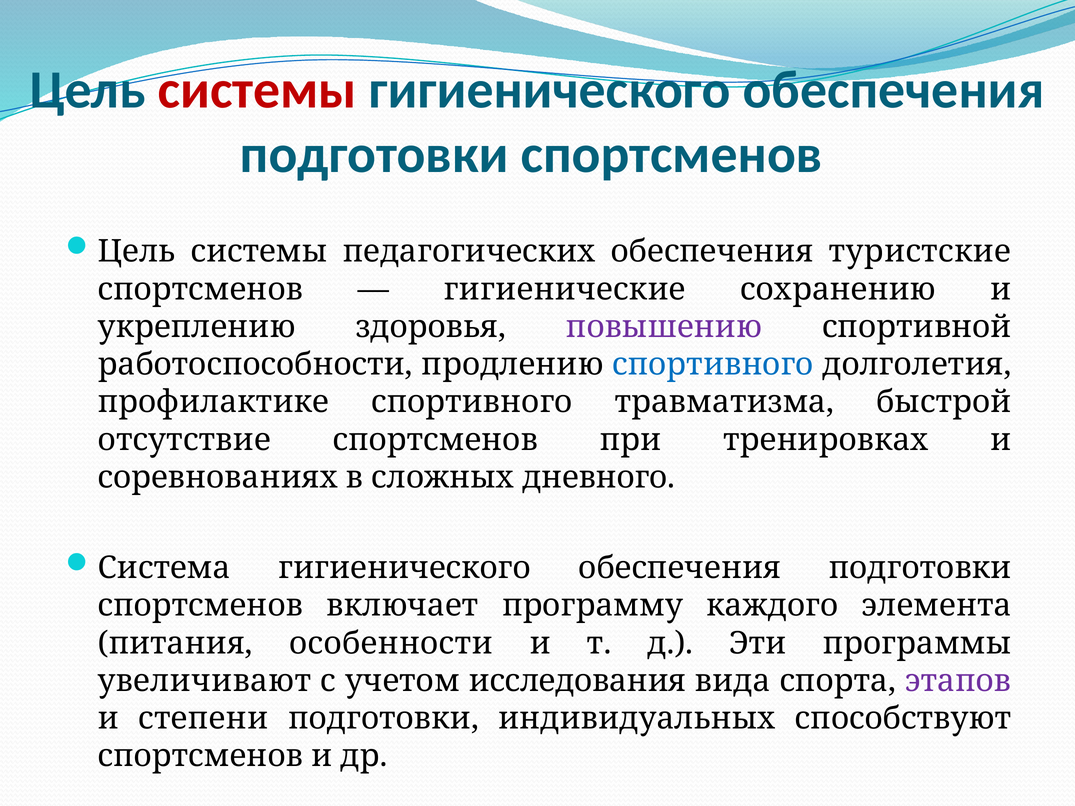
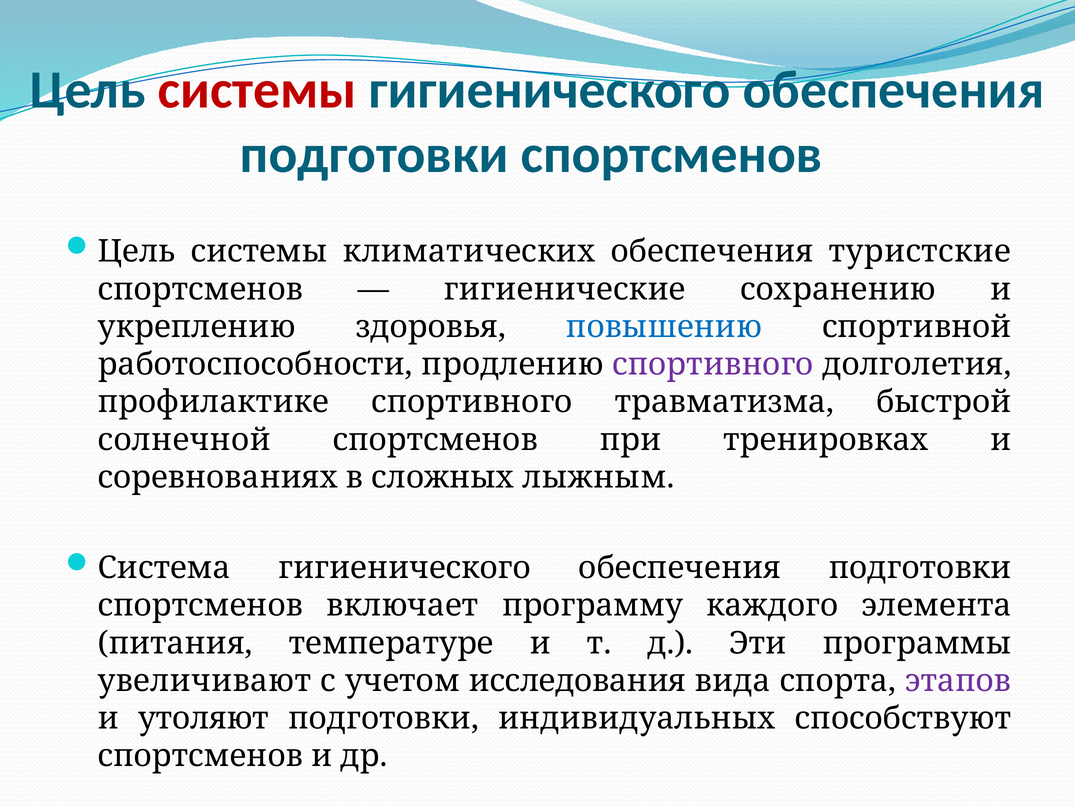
педагогических: педагогических -> климатических (469, 252)
повышению colour: purple -> blue (664, 327)
спортивного colour: blue -> purple (713, 365)
отсутствие: отсутствие -> солнечной (184, 440)
дневного: дневного -> лыжным (598, 477)
особенности: особенности -> температуре (391, 643)
степени: степени -> утоляют (204, 719)
